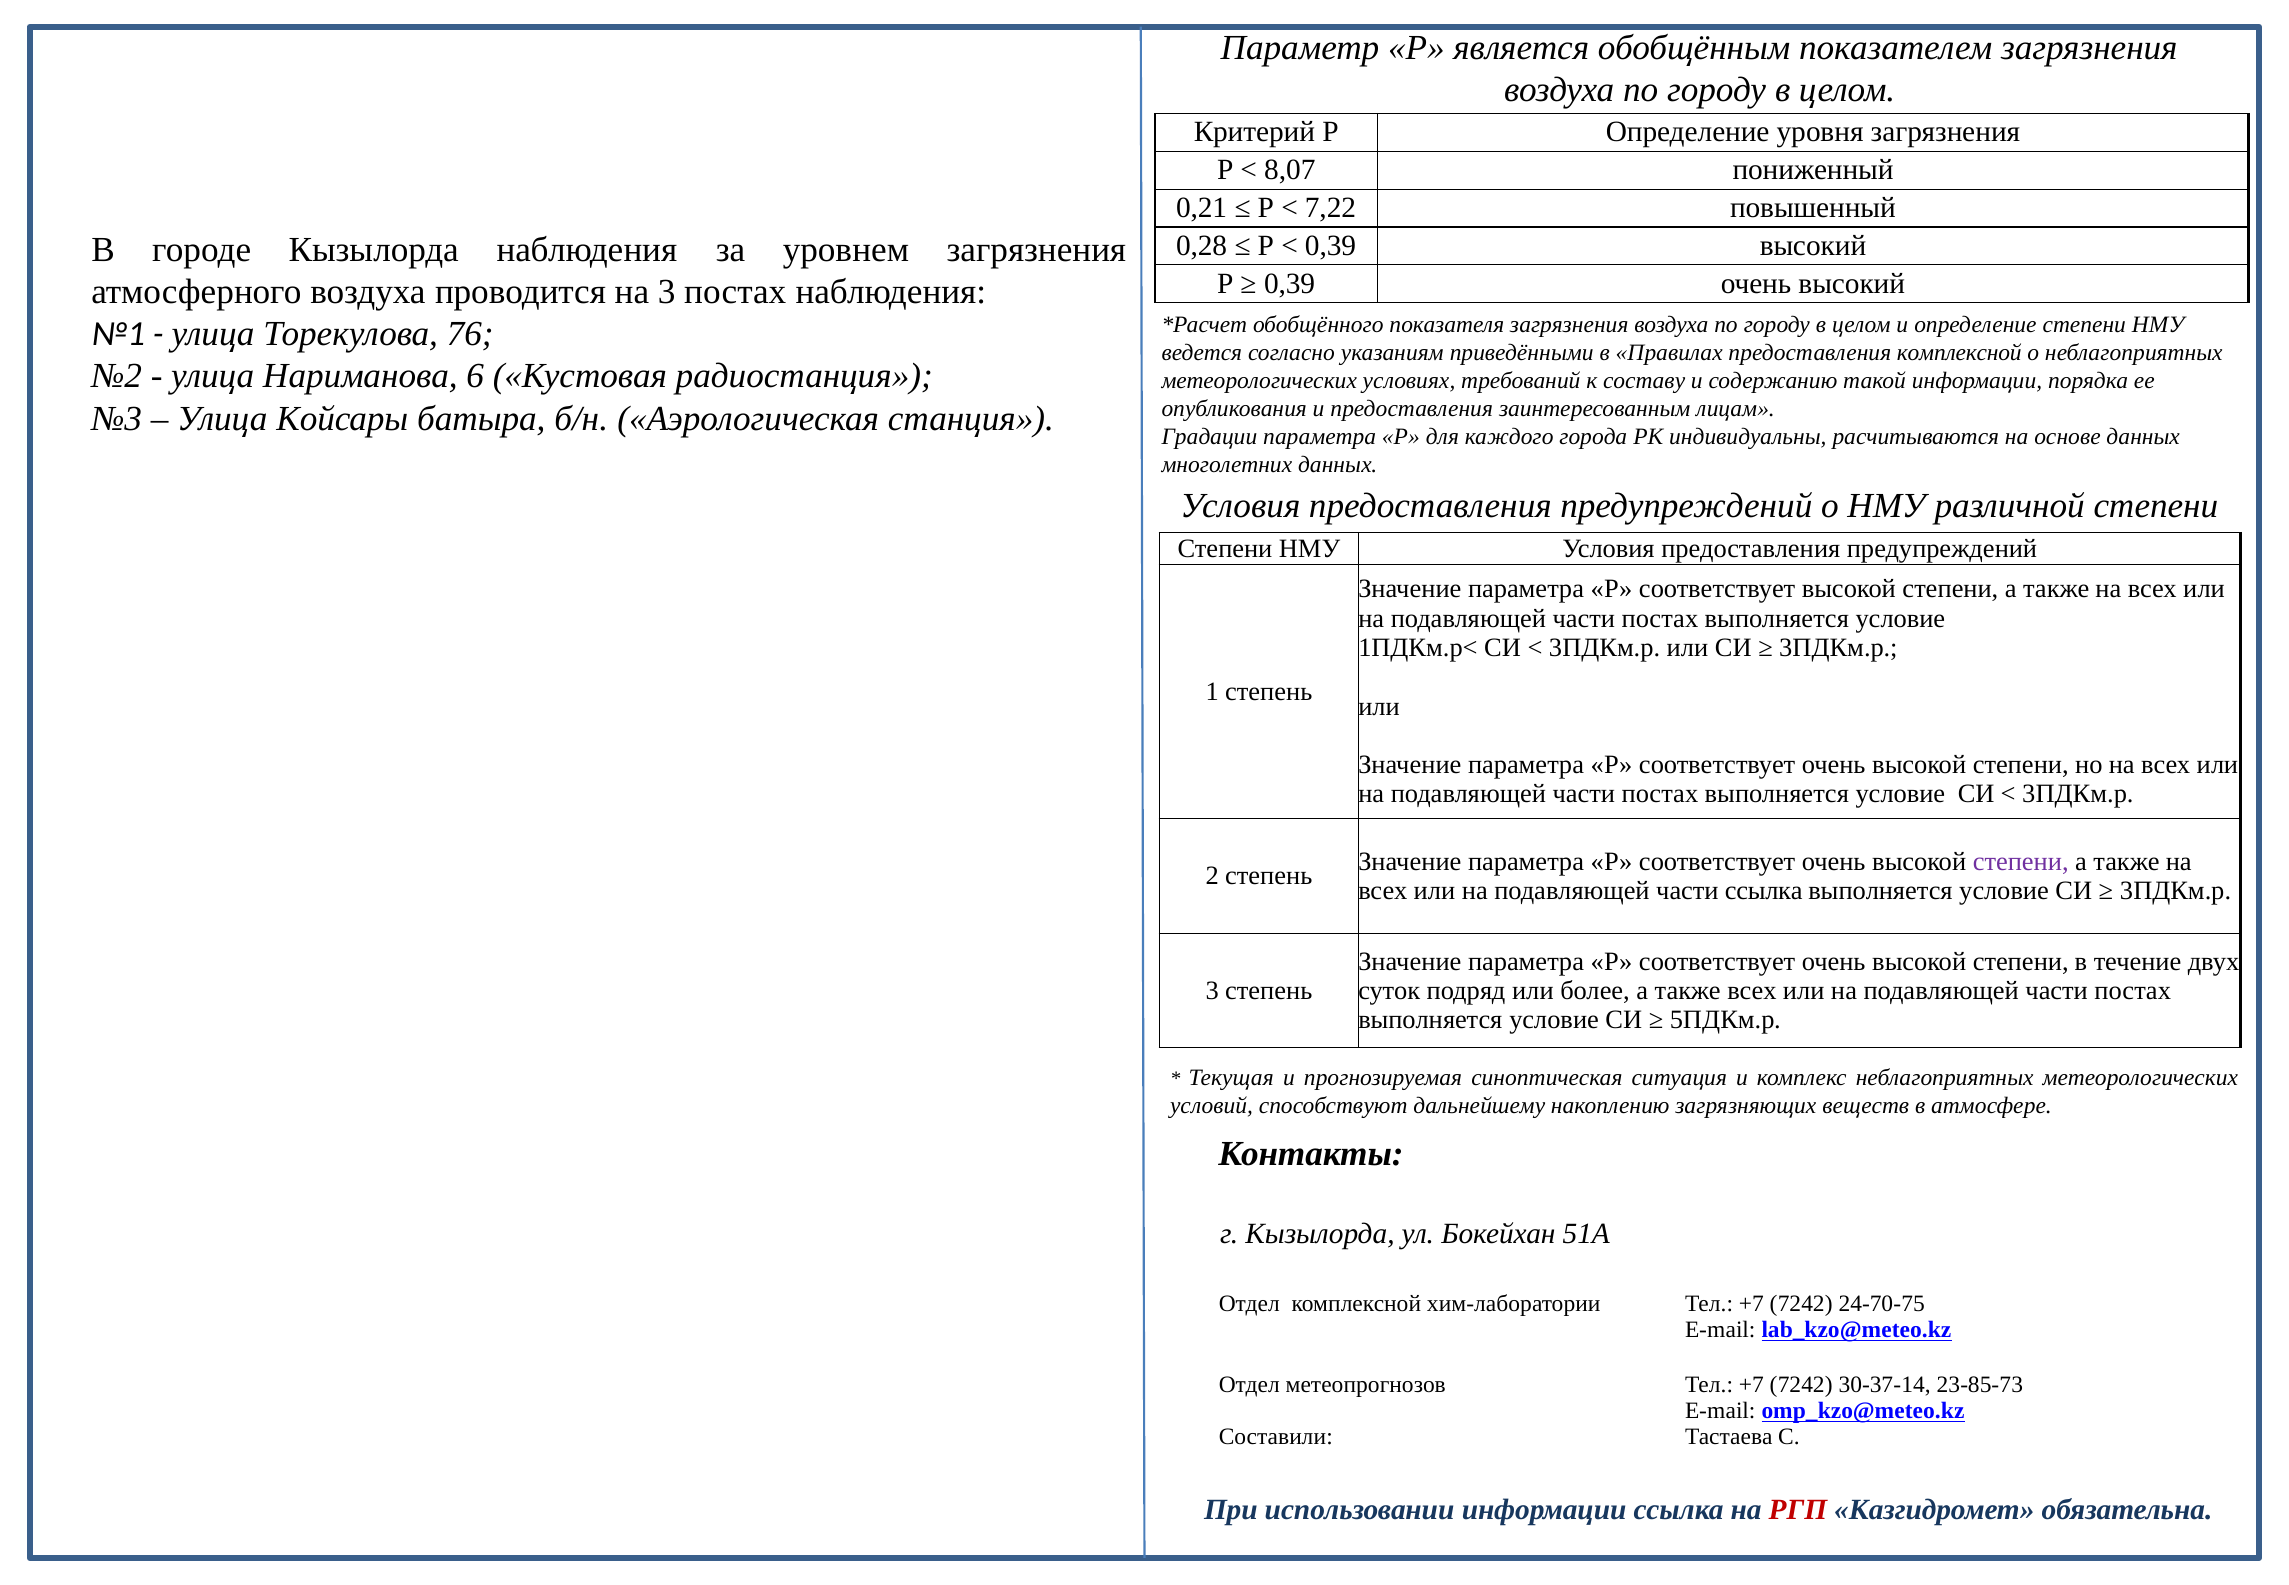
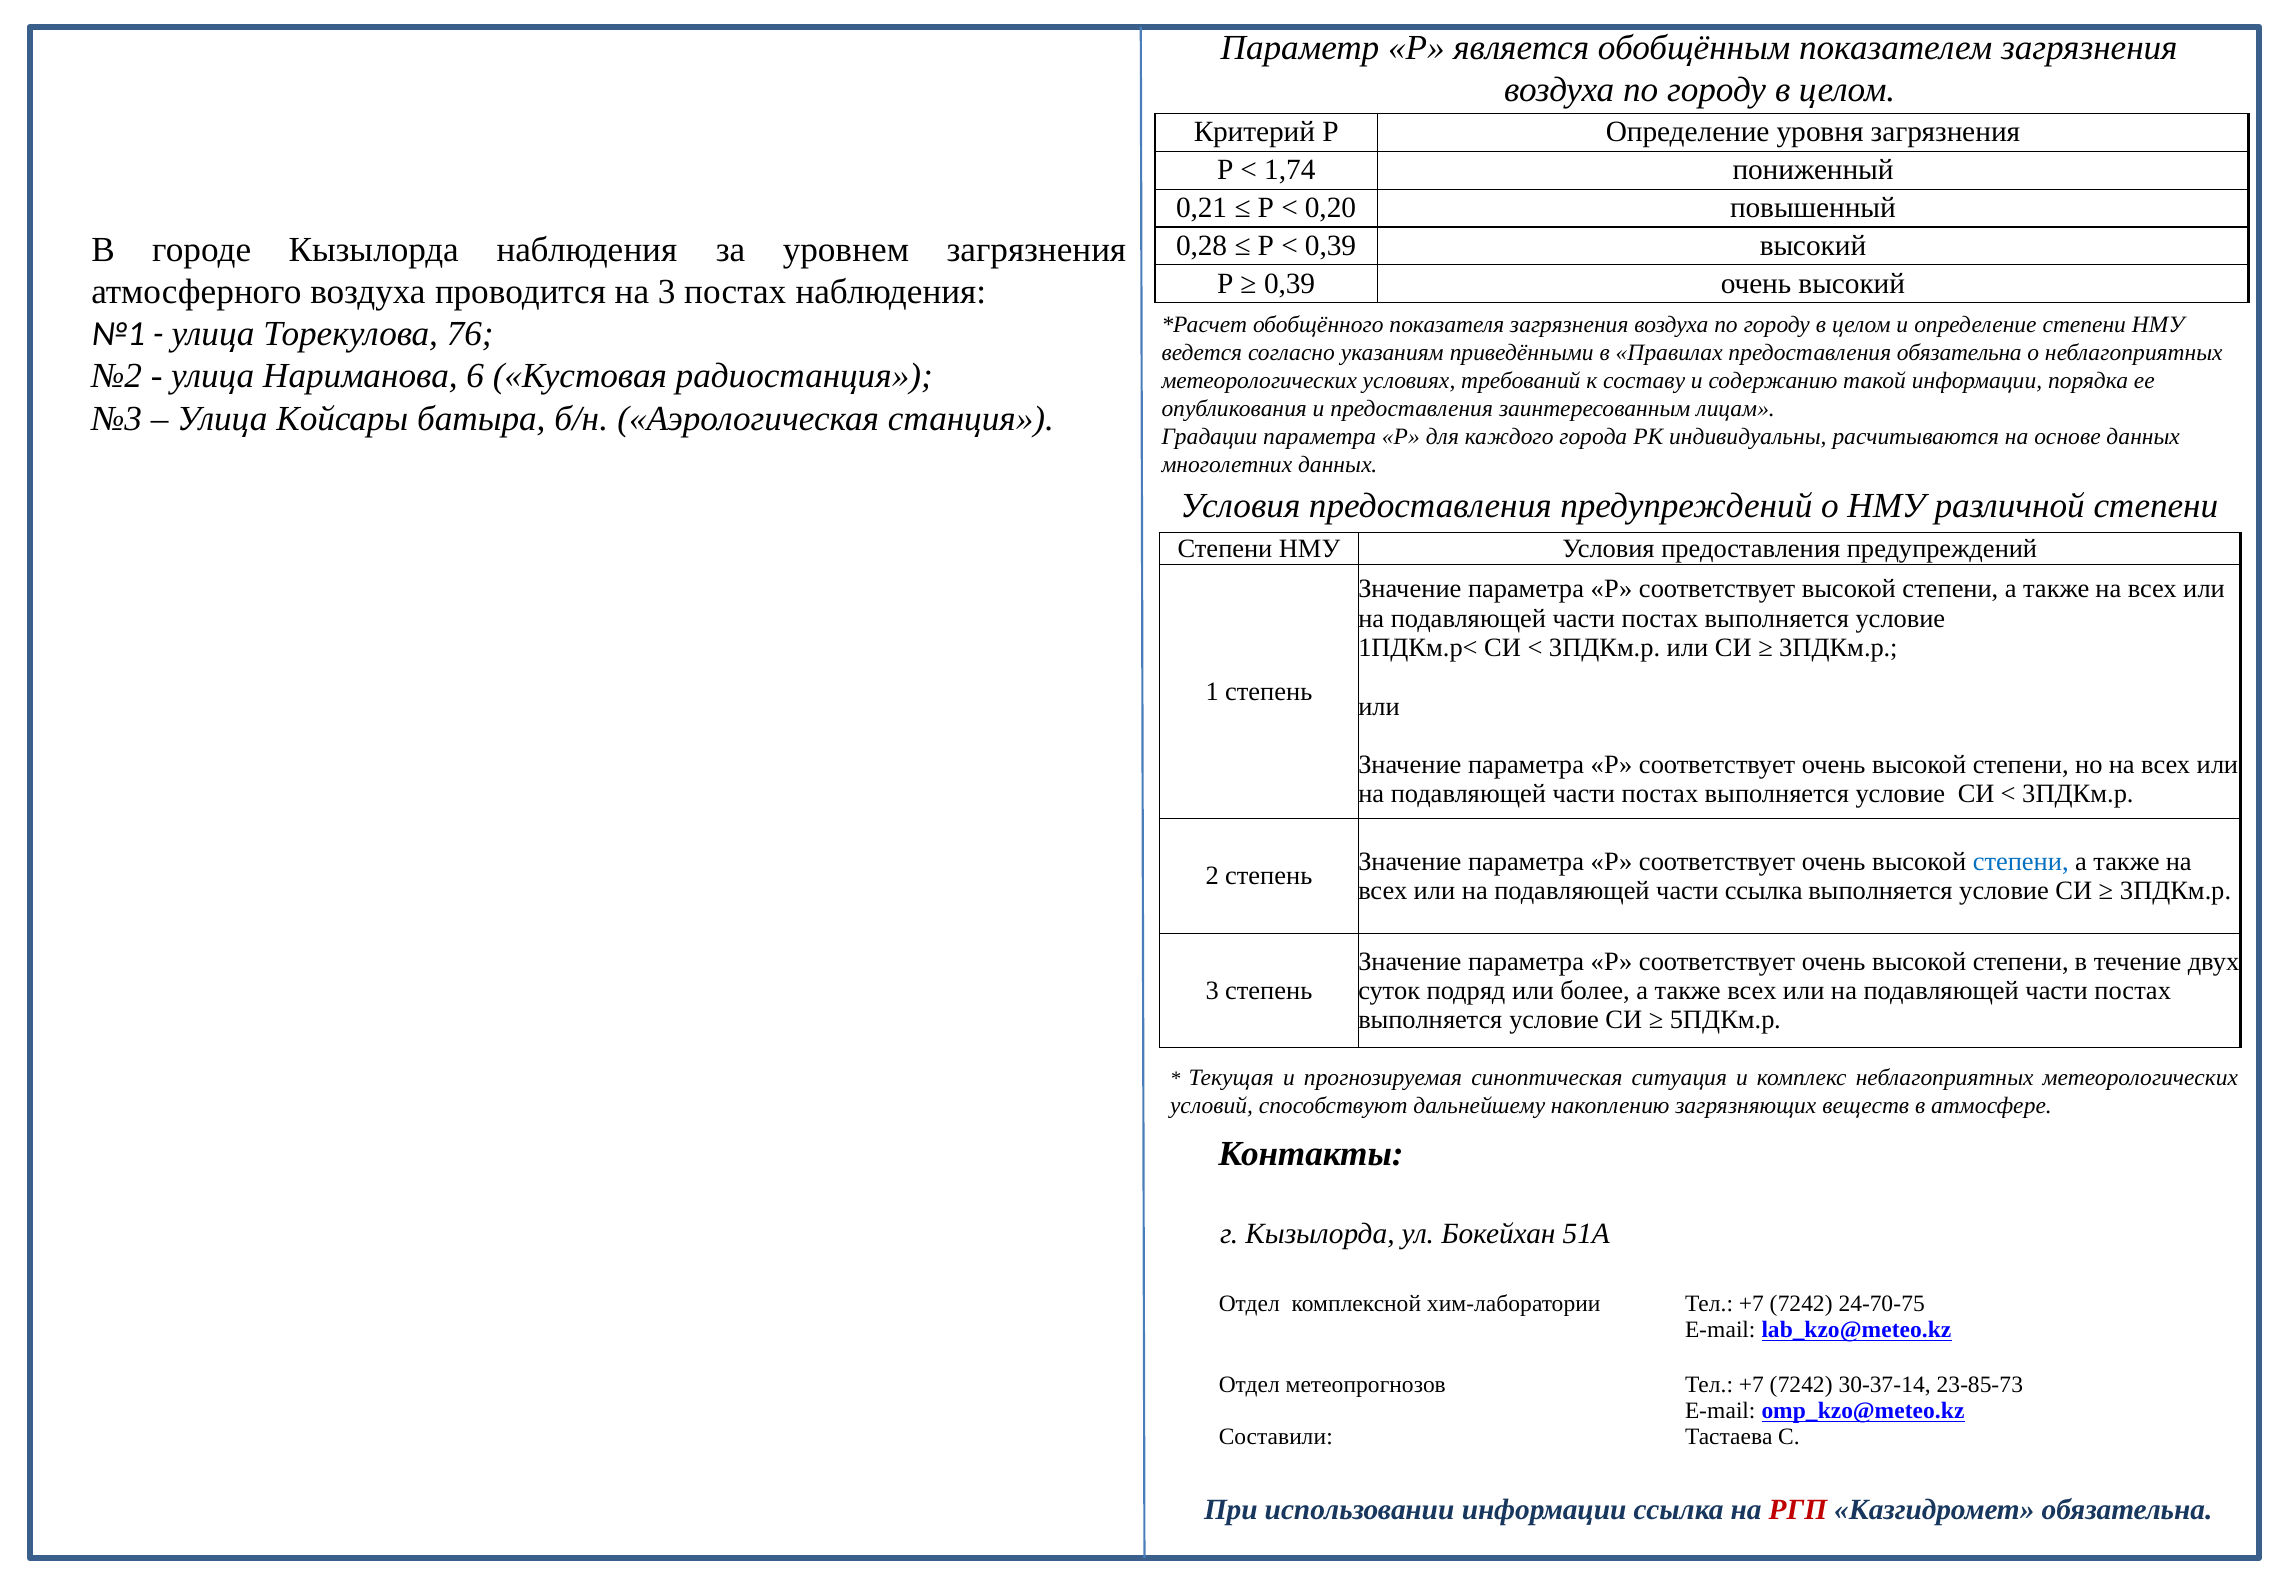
8,07: 8,07 -> 1,74 (1290, 170)
7,22: 7,22 -> 0,20 (1330, 208)
предоставления комплексной: комплексной -> обязательна (1959, 353)
степени colour: purple -> blue (2021, 861)
